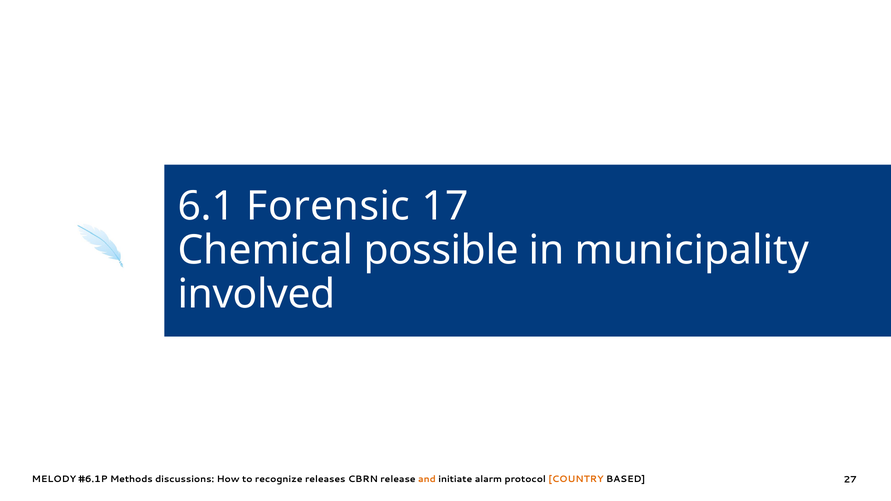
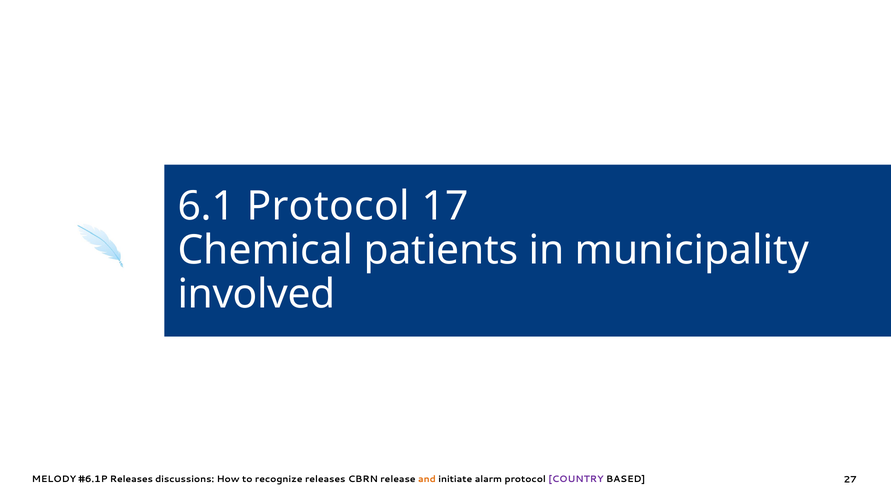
6.1 Forensic: Forensic -> Protocol (328, 206)
possible: possible -> patients (441, 250)
Methods: Methods -> Releases (131, 479)
COUNTRY colour: orange -> purple (576, 479)
